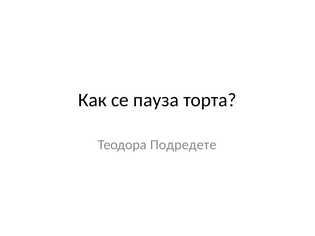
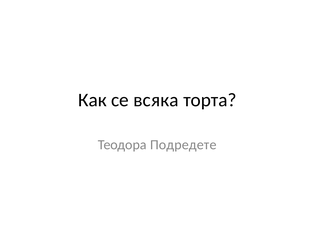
пауза: пауза -> всяка (156, 100)
